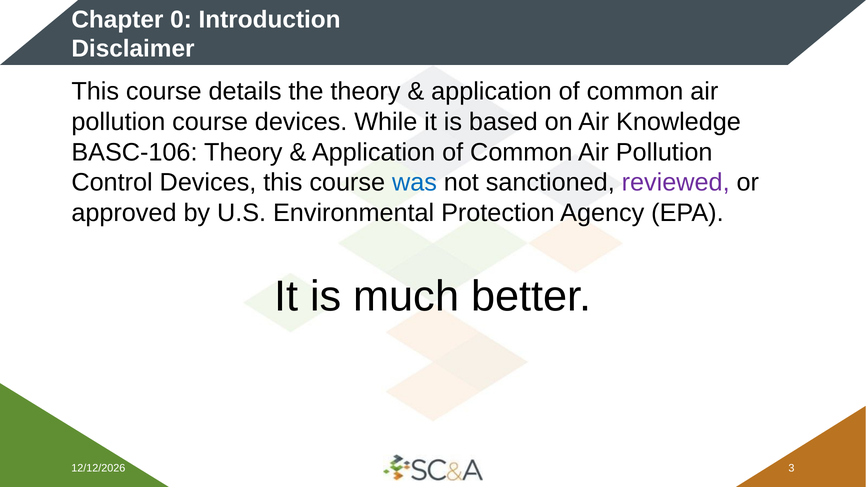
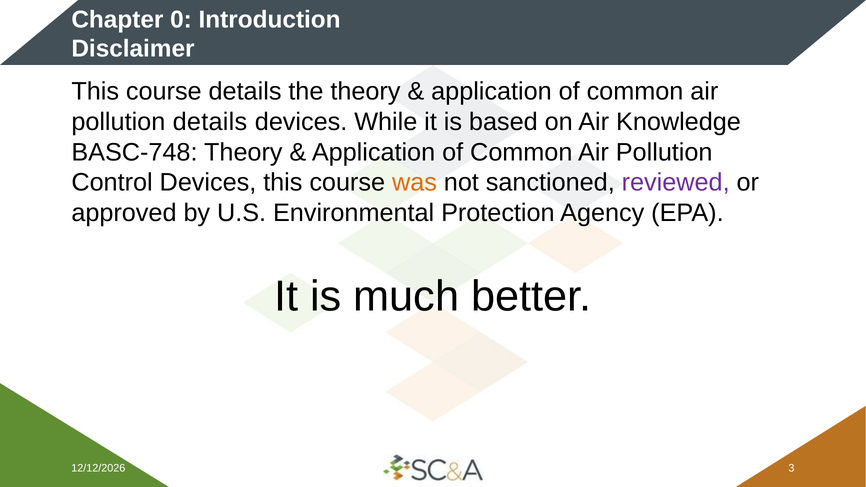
pollution course: course -> details (210, 122)
BASC-106: BASC-106 -> BASC-748 (134, 152)
was colour: blue -> orange (414, 183)
